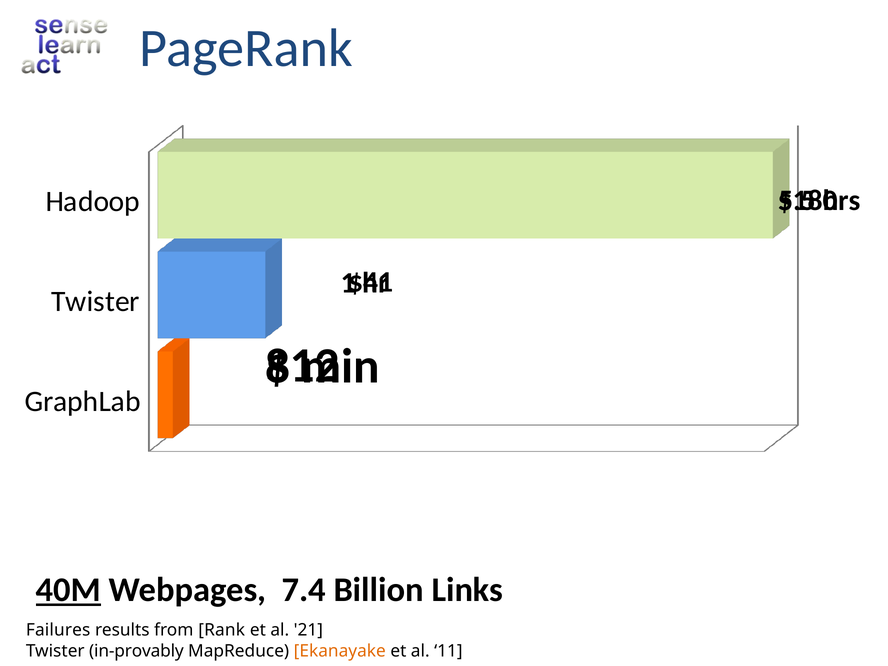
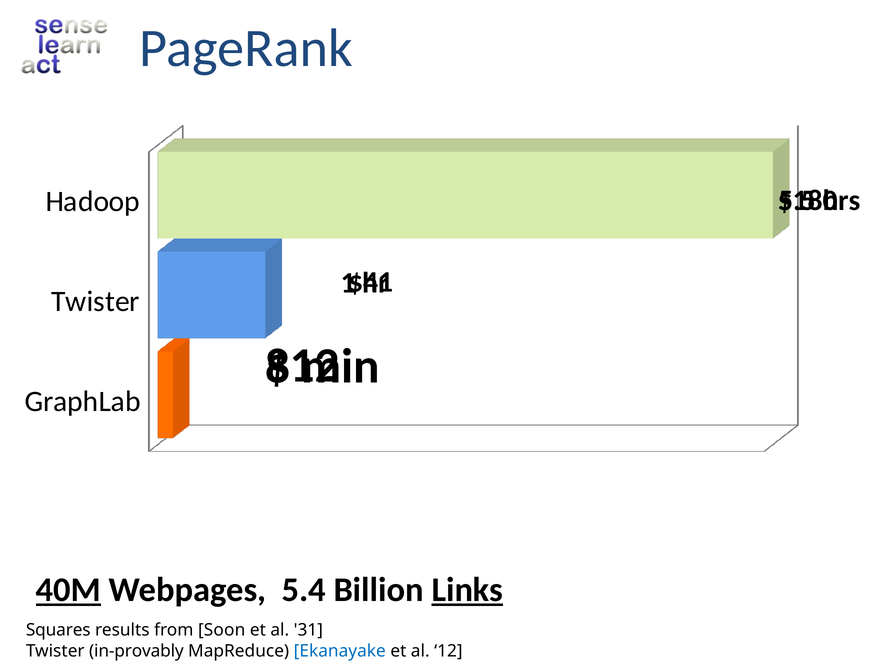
7.4: 7.4 -> 5.4 (304, 590)
Links underline: none -> present (467, 590)
Failures: Failures -> Squares (58, 630)
Rank: Rank -> Soon (222, 630)
21: 21 -> 31 (308, 630)
Ekanayake colour: orange -> blue (340, 651)
11: 11 -> 12 (448, 651)
